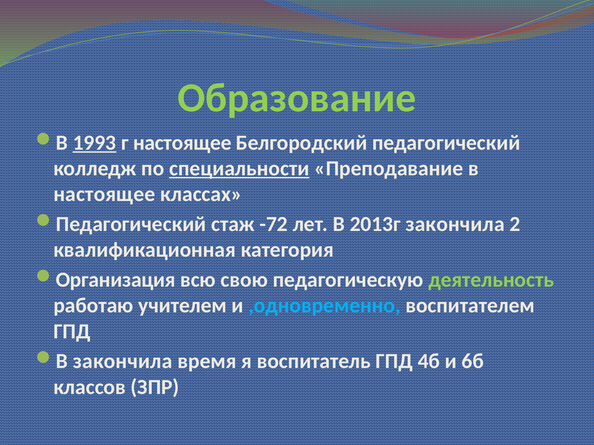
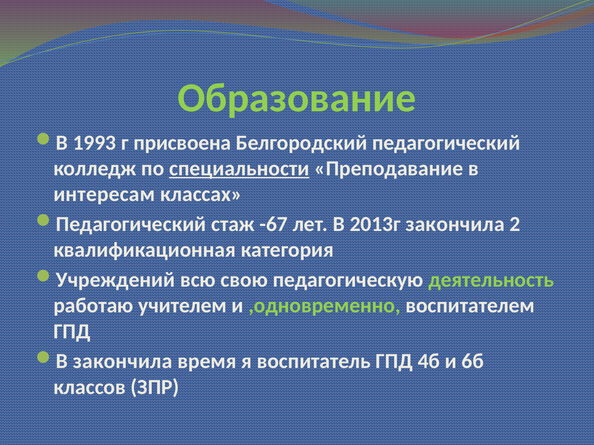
1993 underline: present -> none (94, 143)
г настоящее: настоящее -> присвоена (182, 143)
настоящее: настоящее -> интересам (104, 194)
-72: -72 -> -67 (274, 224)
Организация: Организация -> Учреждений (116, 280)
,одновременно colour: light blue -> light green (324, 306)
